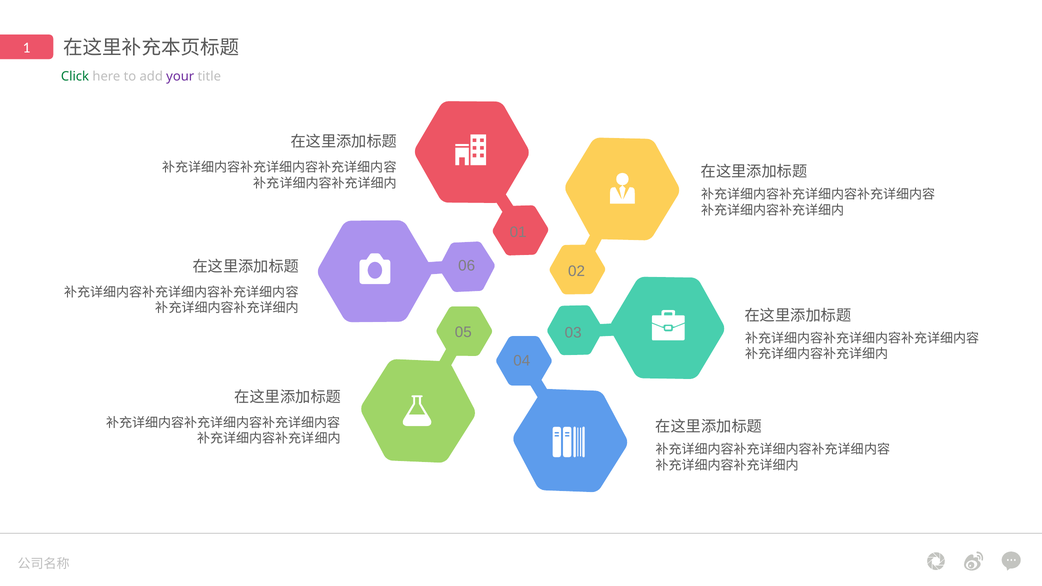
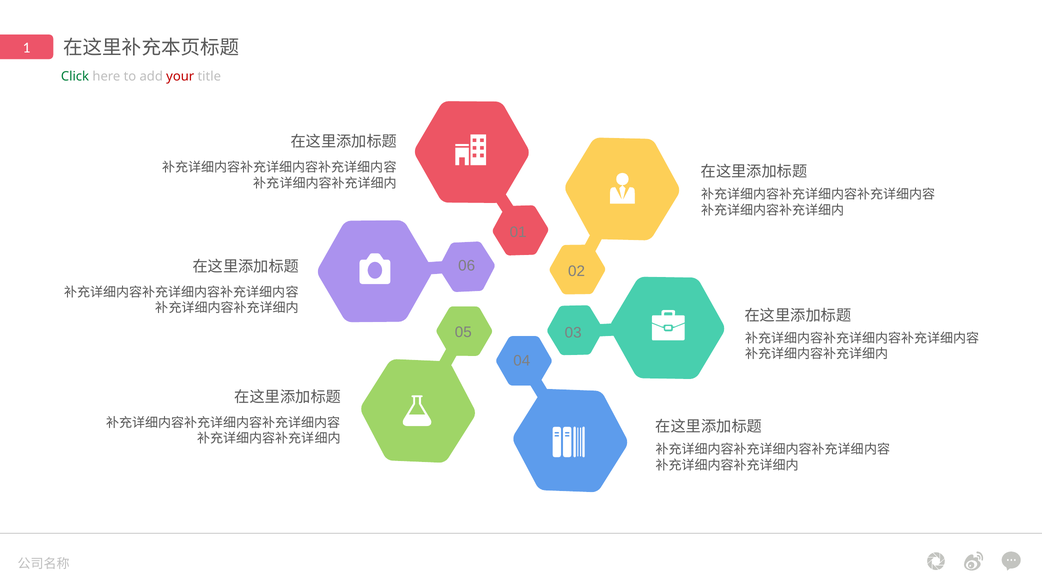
your colour: purple -> red (180, 77)
